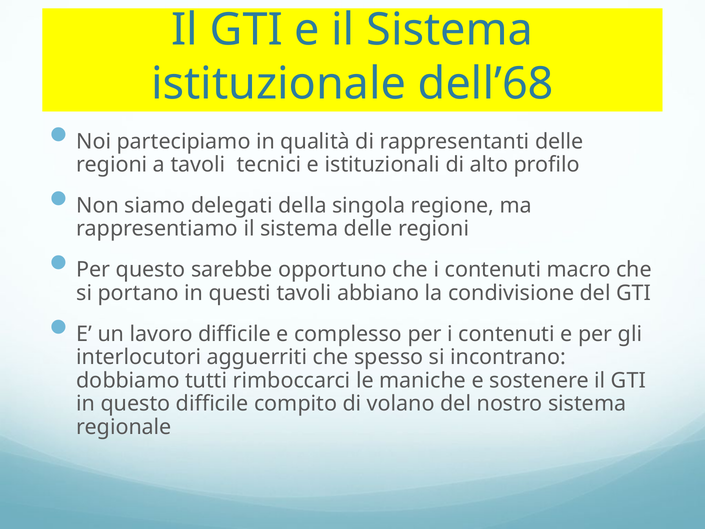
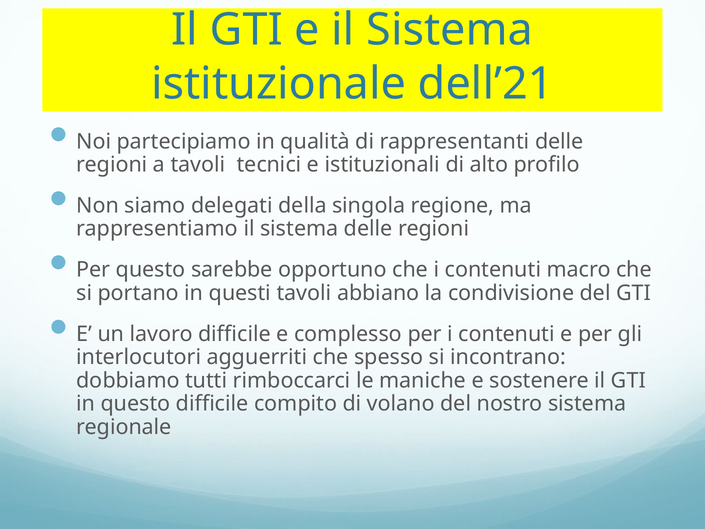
dell’68: dell’68 -> dell’21 (486, 84)
